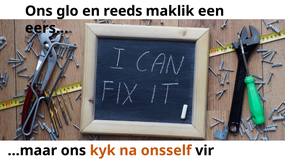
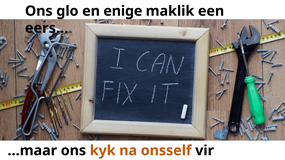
reeds: reeds -> enige (123, 11)
